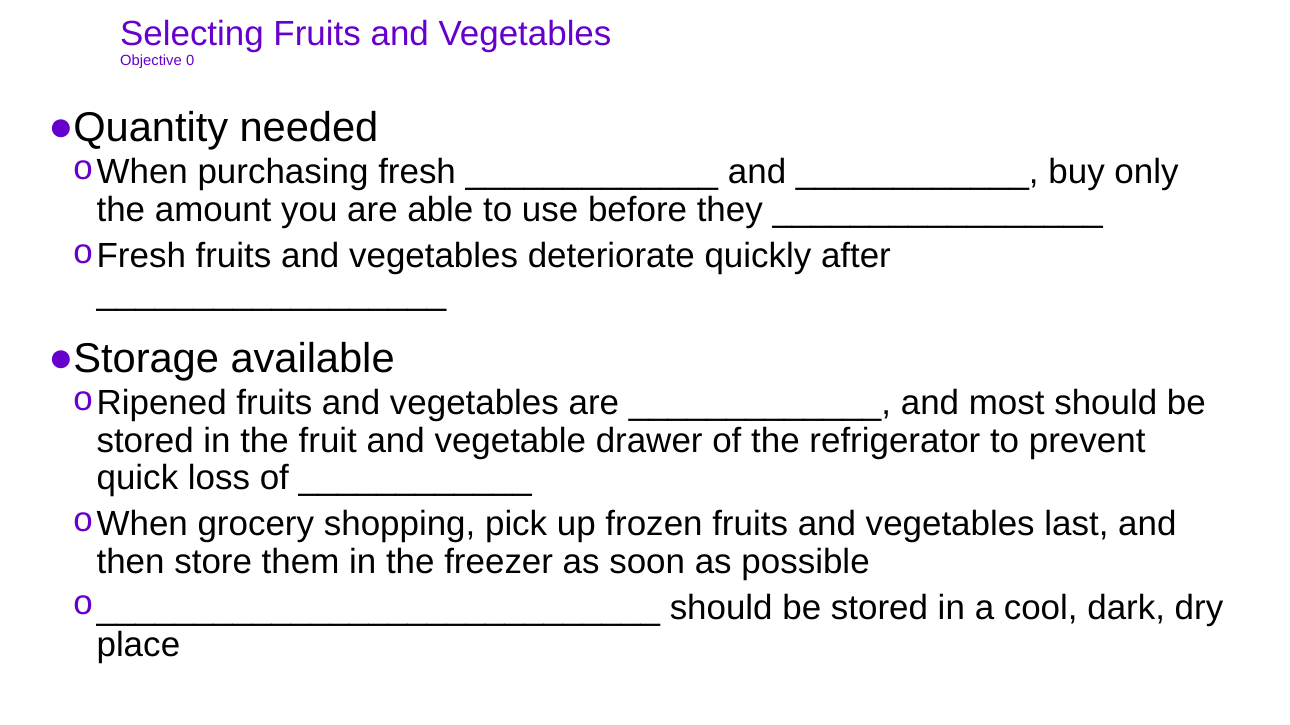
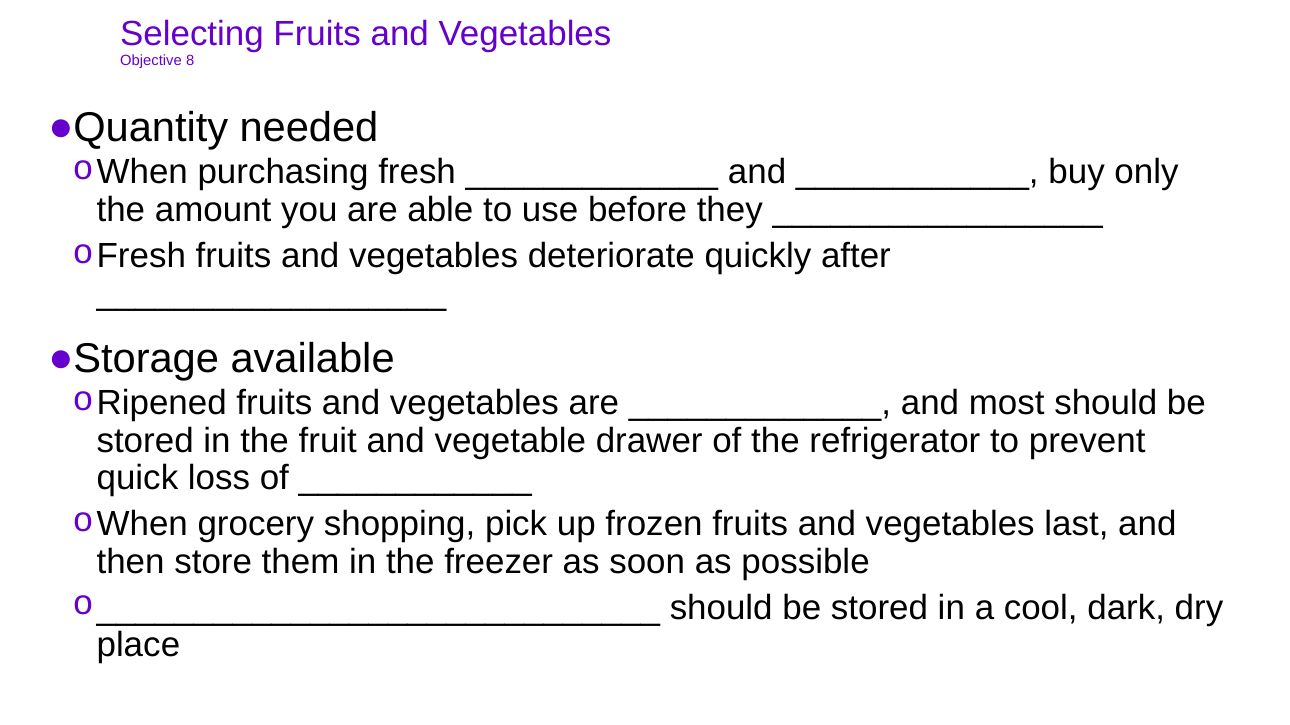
0: 0 -> 8 (190, 61)
